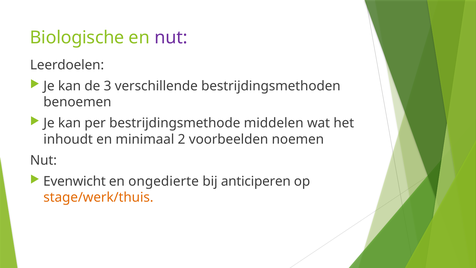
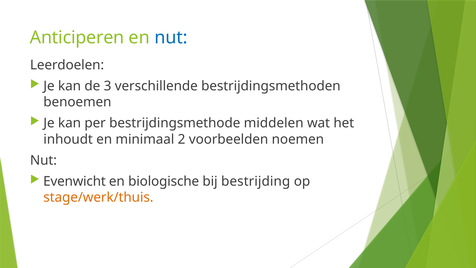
Biologische: Biologische -> Anticiperen (77, 38)
nut colour: purple -> blue (171, 38)
ongedierte: ongedierte -> biologische (164, 181)
anticiperen: anticiperen -> bestrijding (256, 181)
